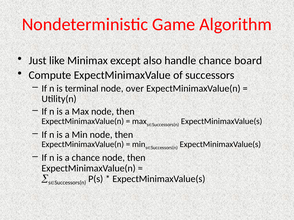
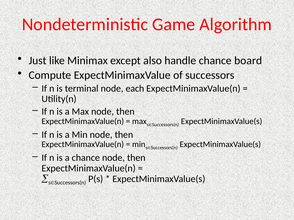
over: over -> each (135, 89)
